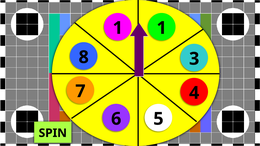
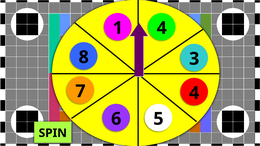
1 1: 1 -> 4 (162, 28)
